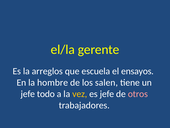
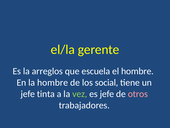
el ensayos: ensayos -> hombre (137, 71)
salen: salen -> social (107, 82)
todo: todo -> tinta (46, 94)
vez colour: yellow -> light green (80, 94)
